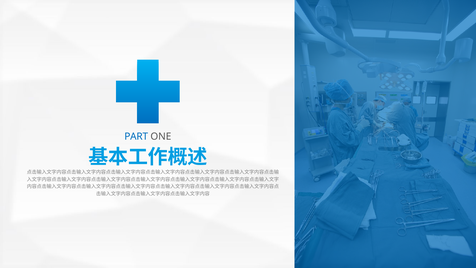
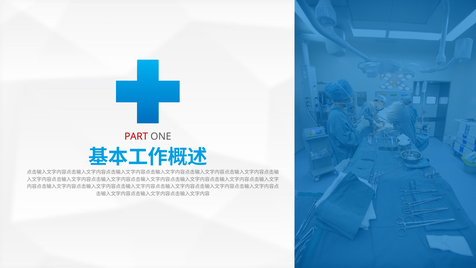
PART colour: blue -> red (136, 136)
